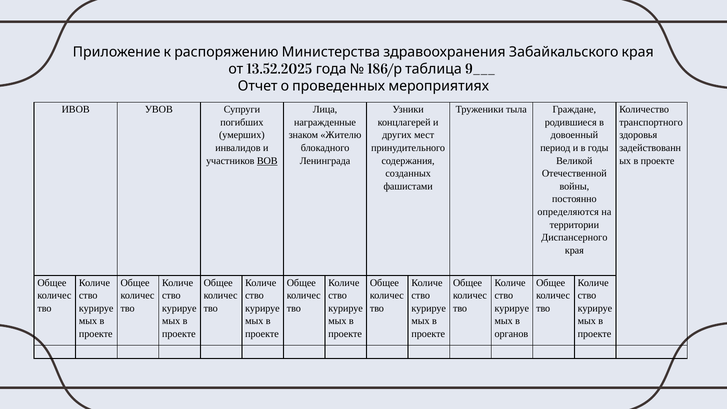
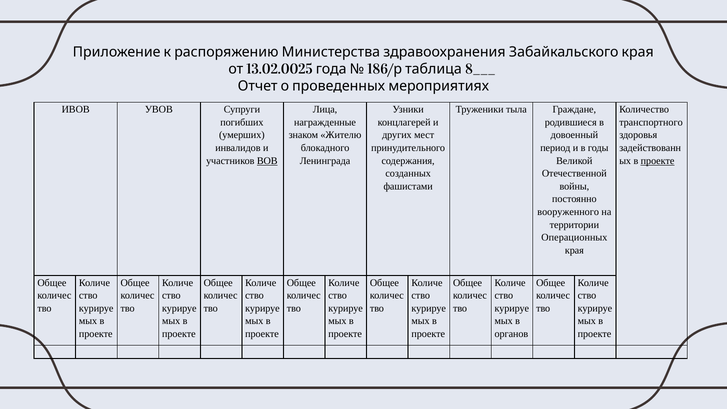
13.52.2025: 13.52.2025 -> 13.02.0025 (279, 69)
9___: 9___ -> 8___ (480, 69)
проекте underline: none -> present (658, 161)
определяются: определяются -> вооруженного (568, 212)
Диспансерного: Диспансерного -> Операционных (574, 237)
